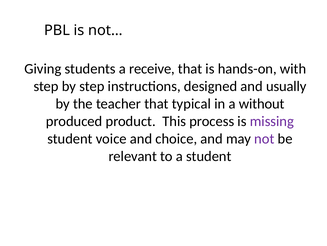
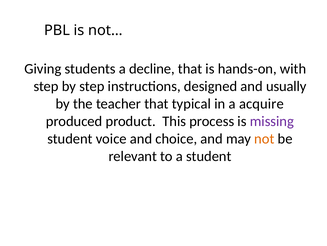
receive: receive -> decline (152, 69)
without: without -> acquire (261, 104)
not colour: purple -> orange (264, 138)
